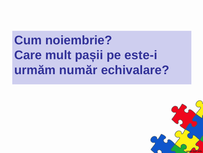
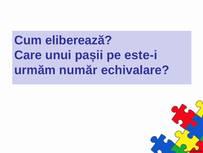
noiembrie: noiembrie -> eliberează (79, 40)
mult: mult -> unui (58, 55)
